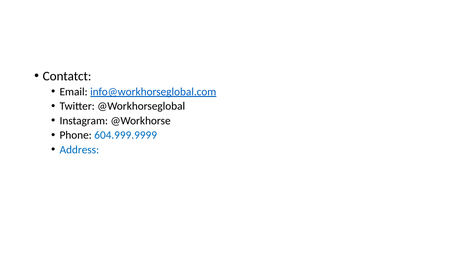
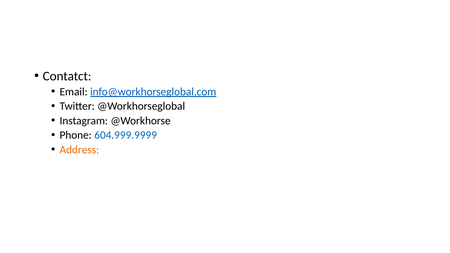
Address colour: blue -> orange (79, 150)
